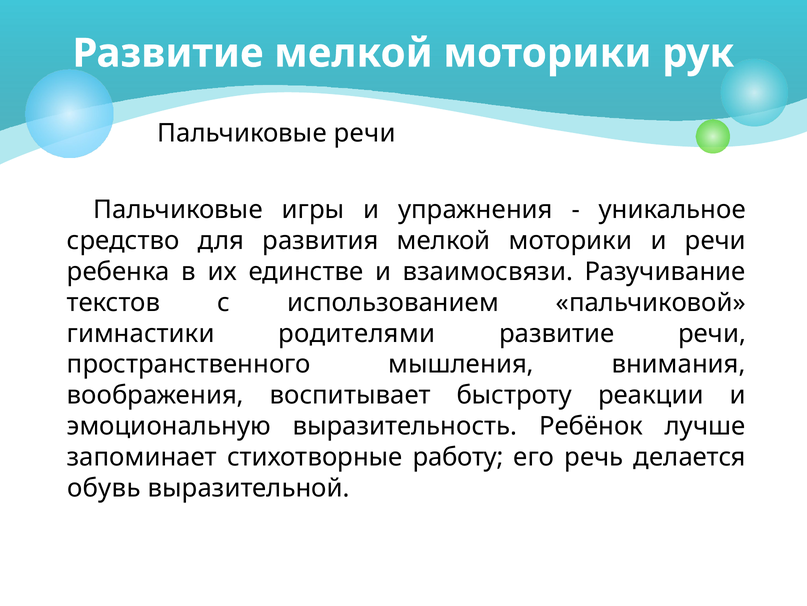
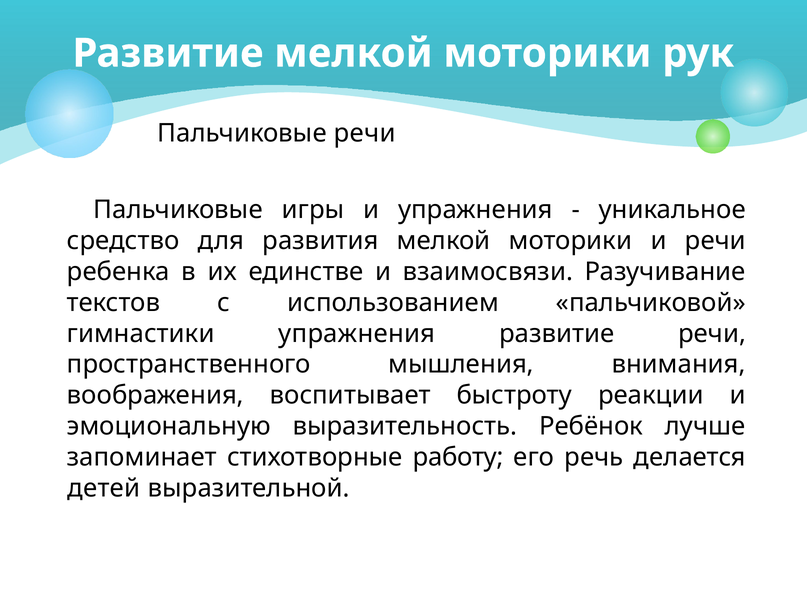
гимнастики родителями: родителями -> упражнения (357, 333)
обувь: обувь -> детей (104, 488)
